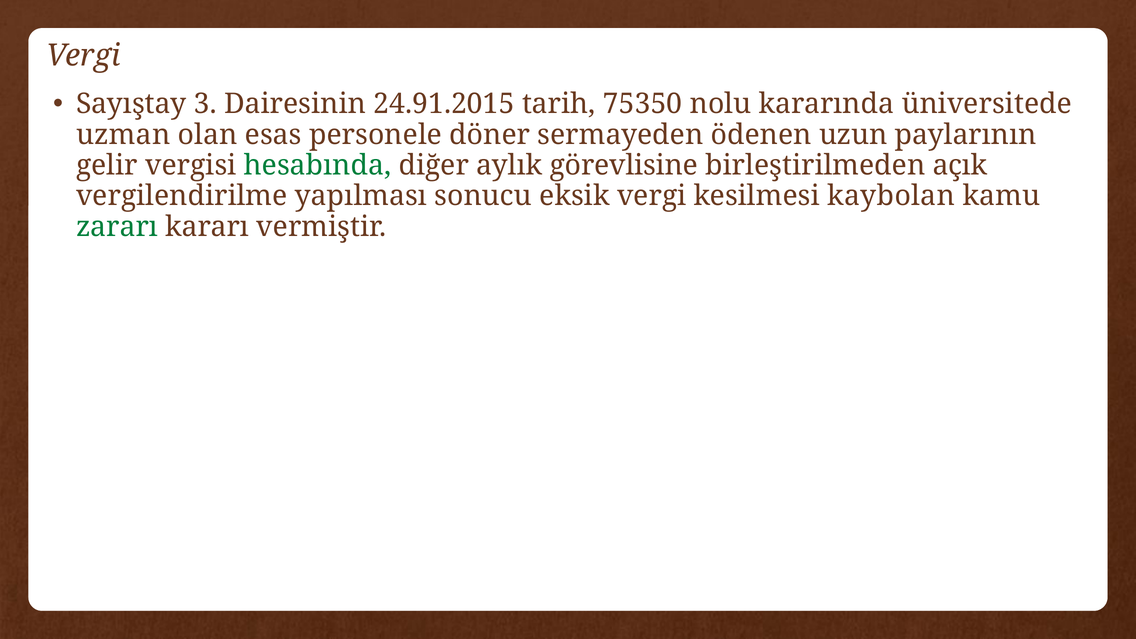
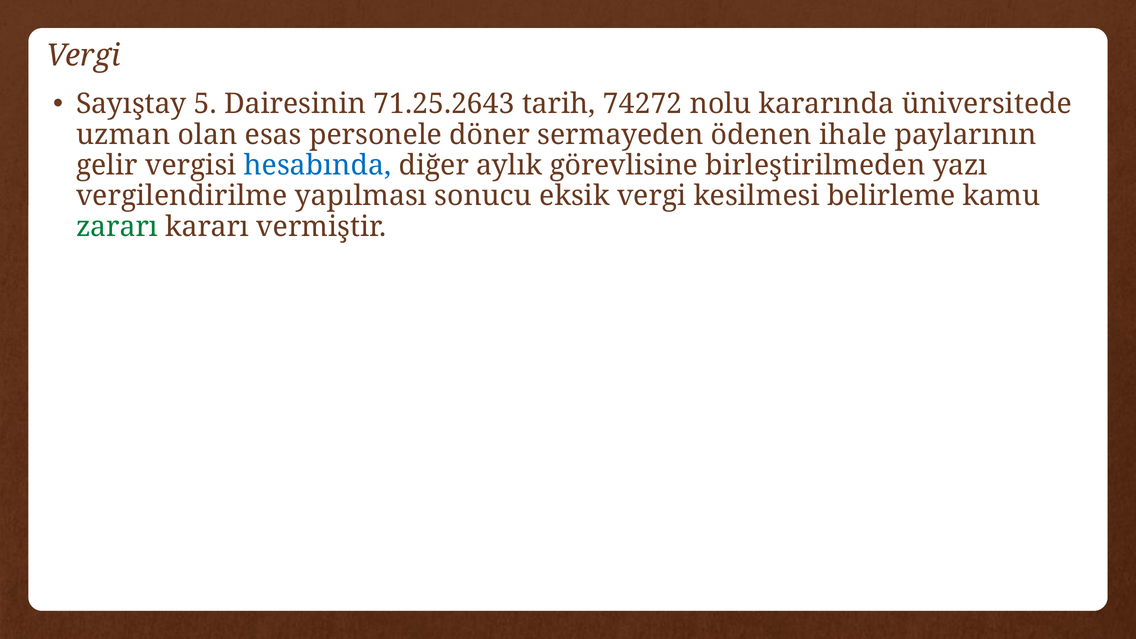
3: 3 -> 5 (205, 104)
24.91.2015: 24.91.2015 -> 71.25.2643 (444, 104)
75350: 75350 -> 74272 (643, 104)
uzun: uzun -> ihale (853, 135)
hesabında colour: green -> blue (317, 165)
açık: açık -> yazı (960, 165)
kaybolan: kaybolan -> belirleme (891, 196)
